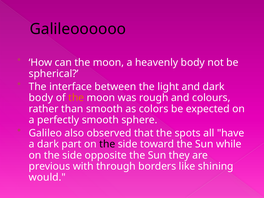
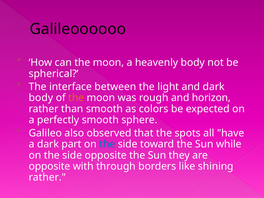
colours: colours -> horizon (211, 98)
the colour: black -> blue (107, 144)
previous: previous -> opposite (49, 166)
would: would -> rather (47, 177)
